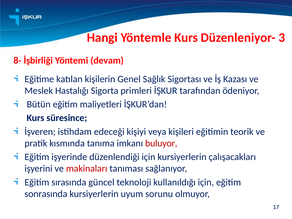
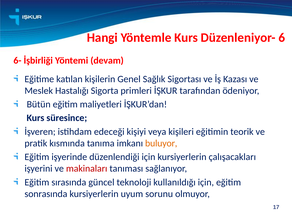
3: 3 -> 6 (282, 38)
8-: 8- -> 6- (18, 61)
buluyor colour: red -> orange (161, 143)
